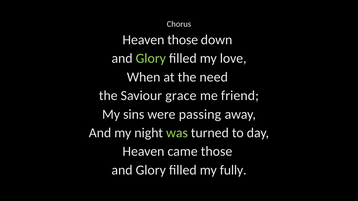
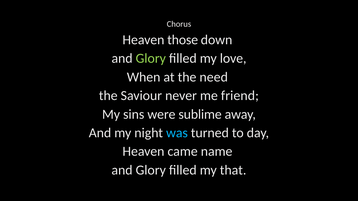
grace: grace -> never (181, 96)
passing: passing -> sublime (200, 114)
was colour: light green -> light blue (177, 133)
came those: those -> name (217, 152)
fully: fully -> that (233, 170)
